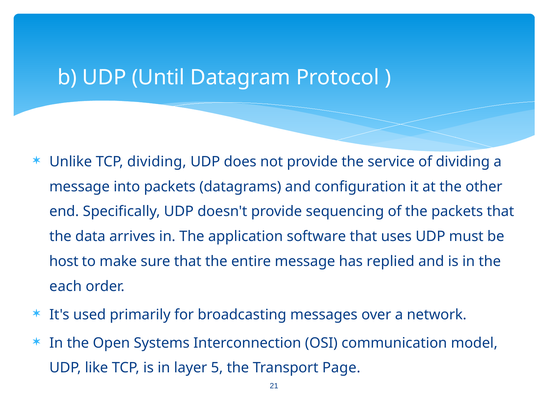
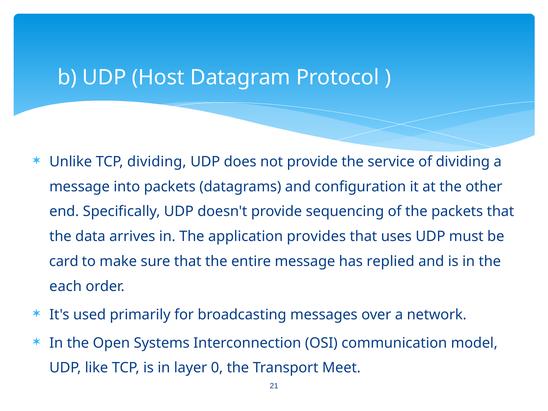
Until: Until -> Host (158, 78)
software: software -> provides (316, 237)
host: host -> card (64, 261)
5: 5 -> 0 (217, 368)
Page: Page -> Meet (341, 368)
